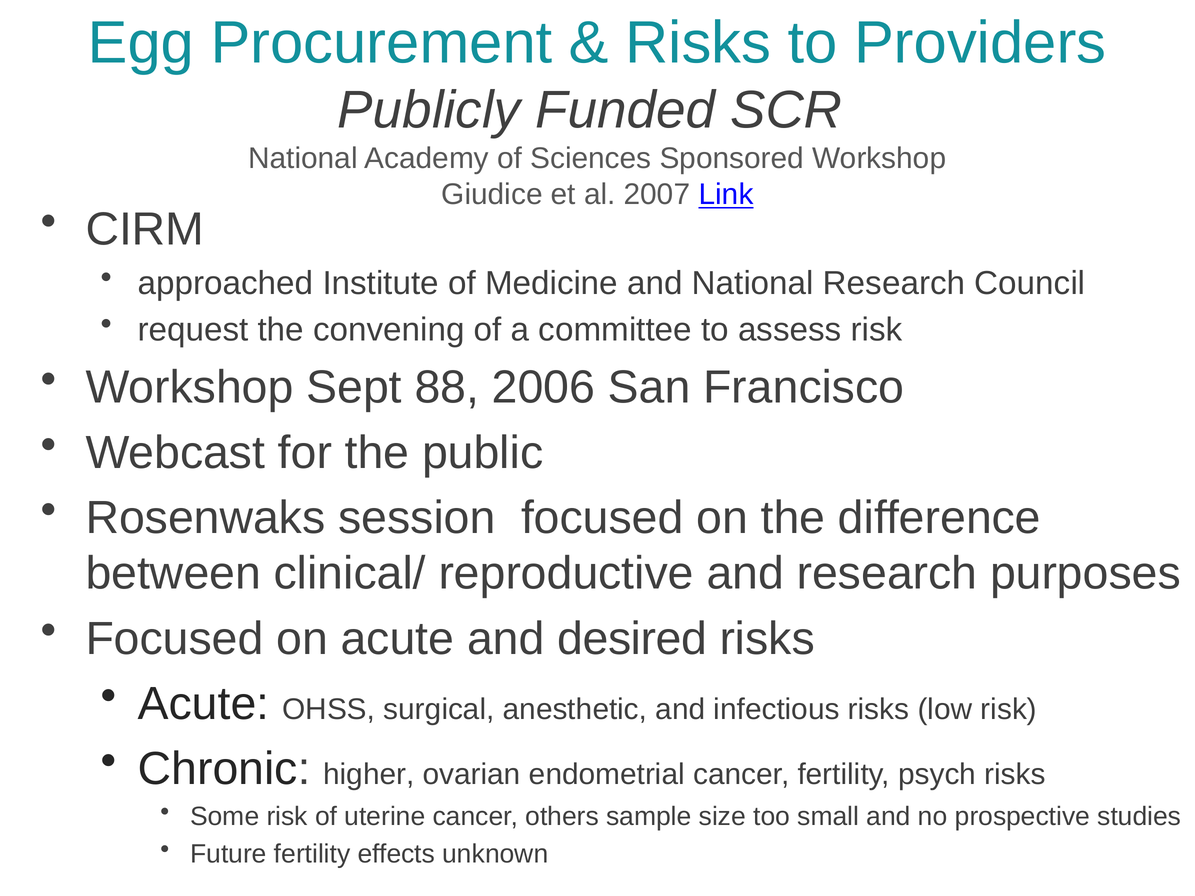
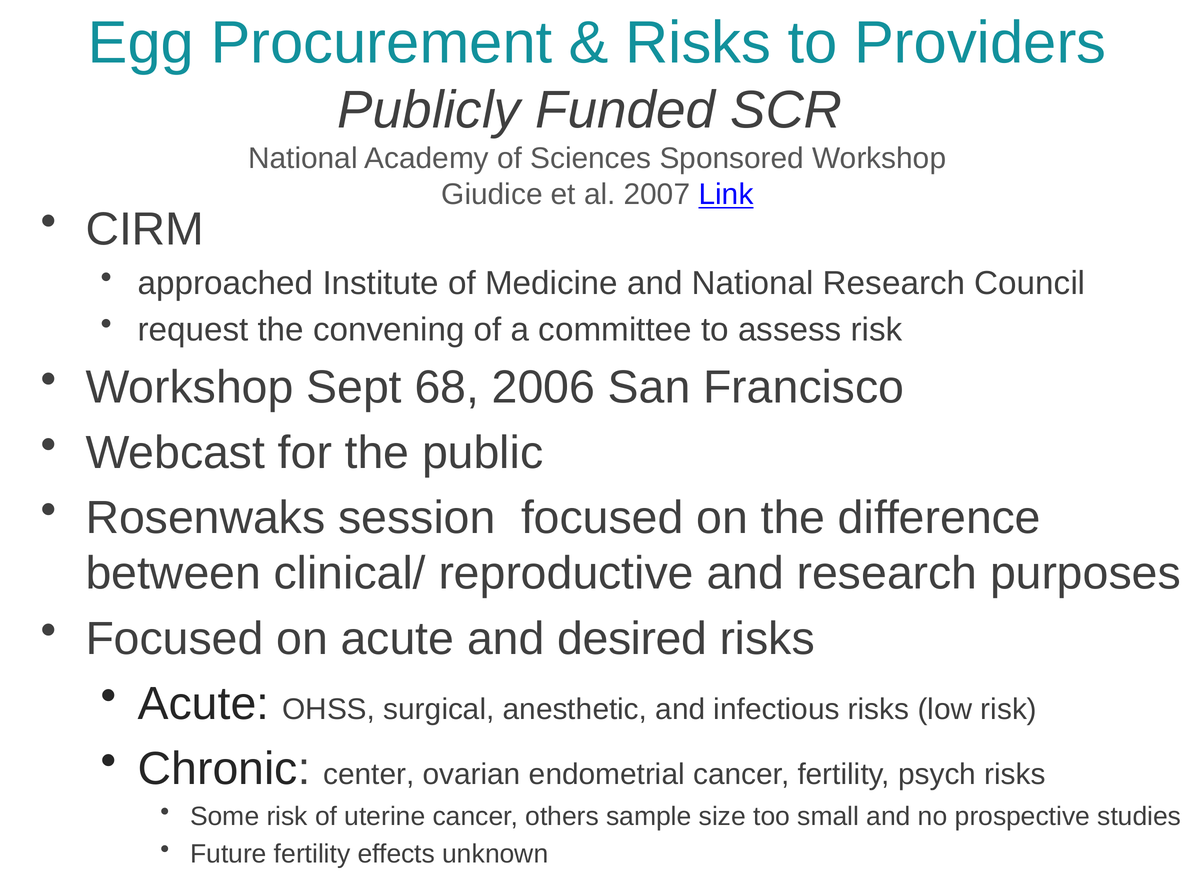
88: 88 -> 68 (447, 388)
higher: higher -> center (369, 775)
